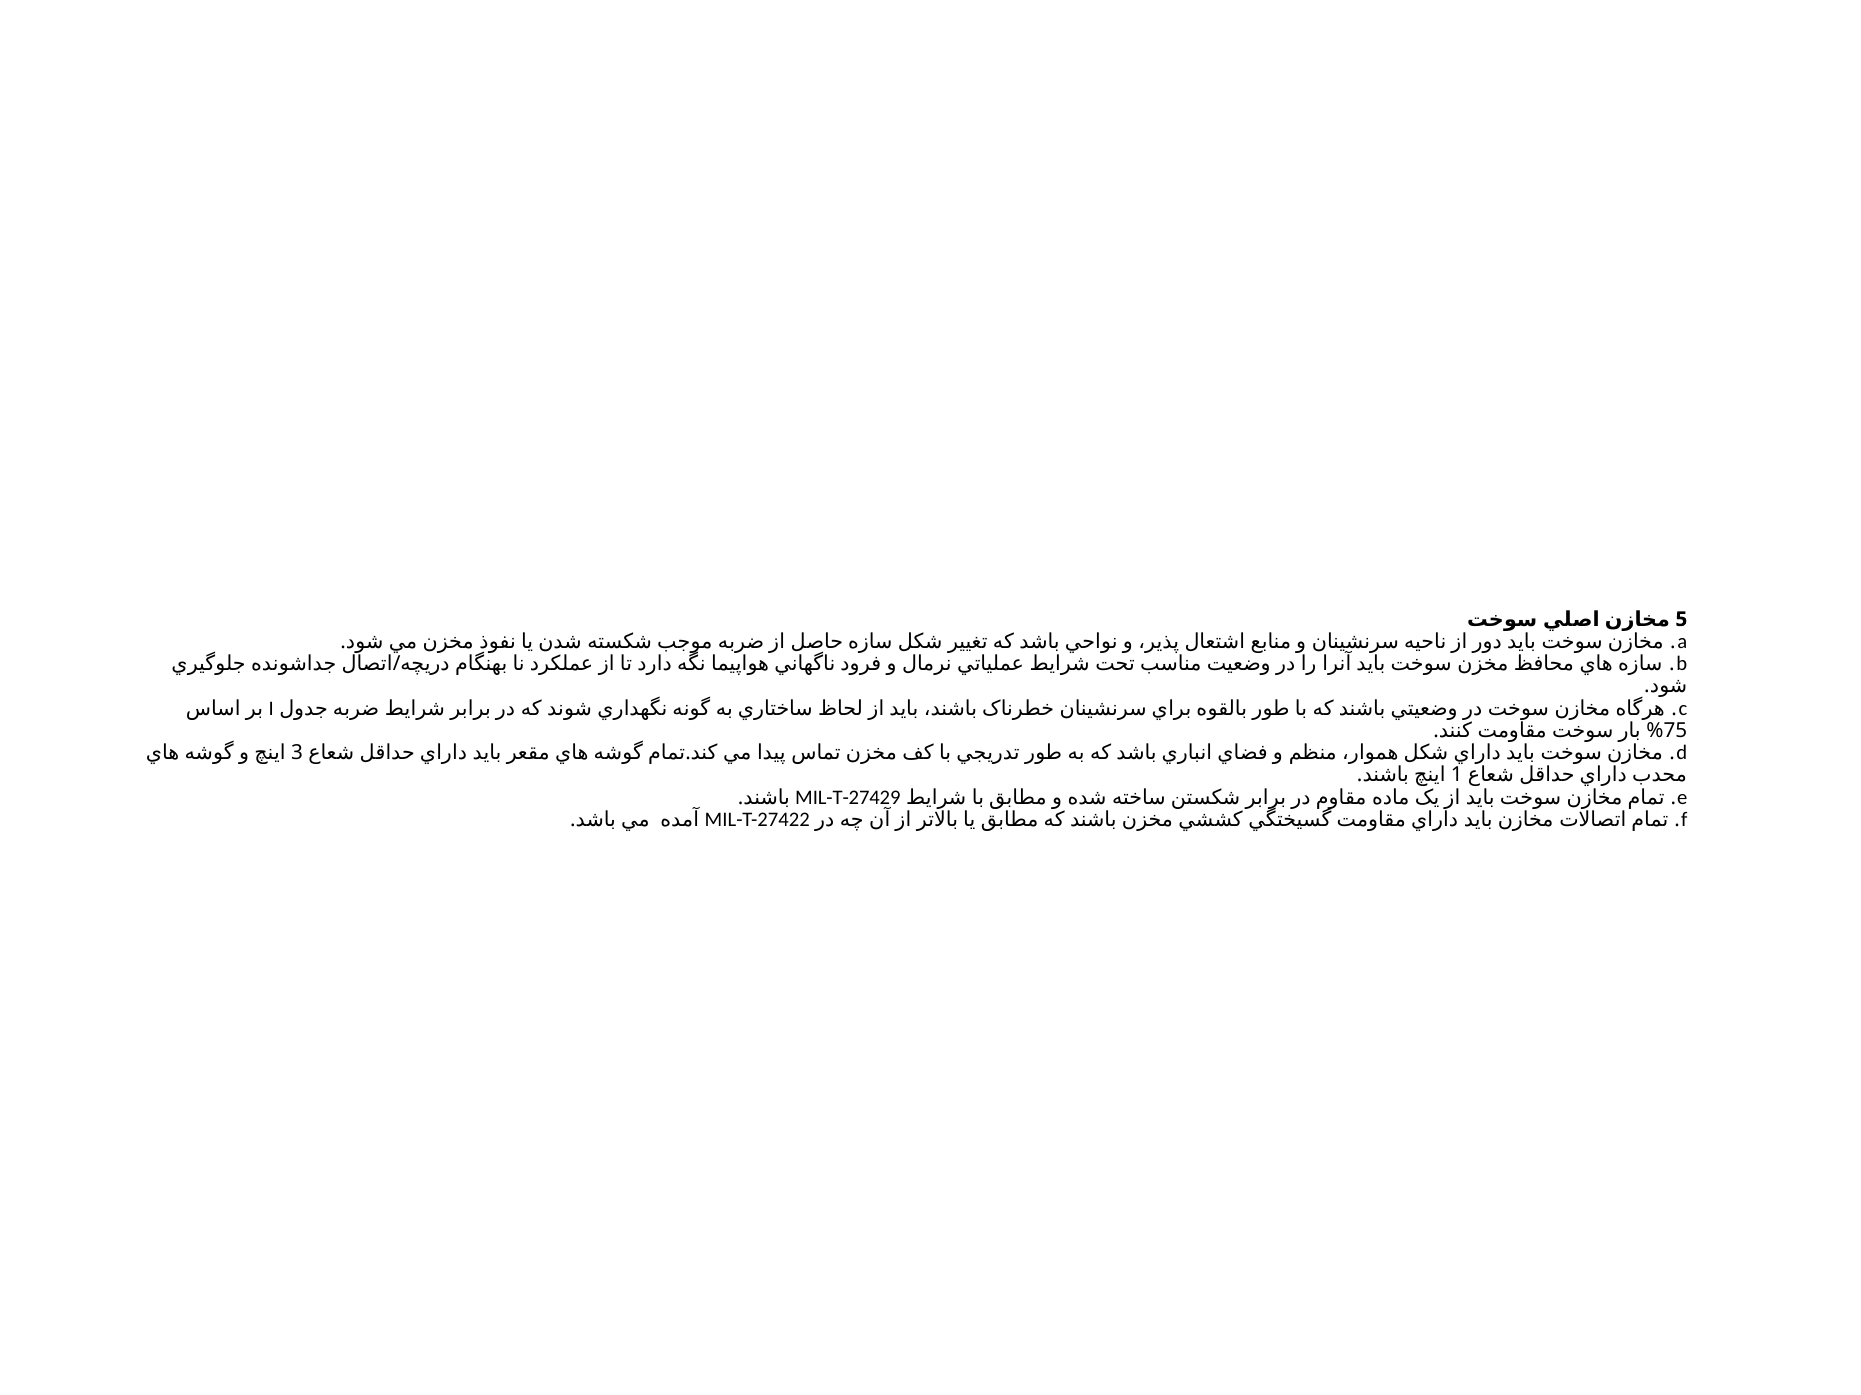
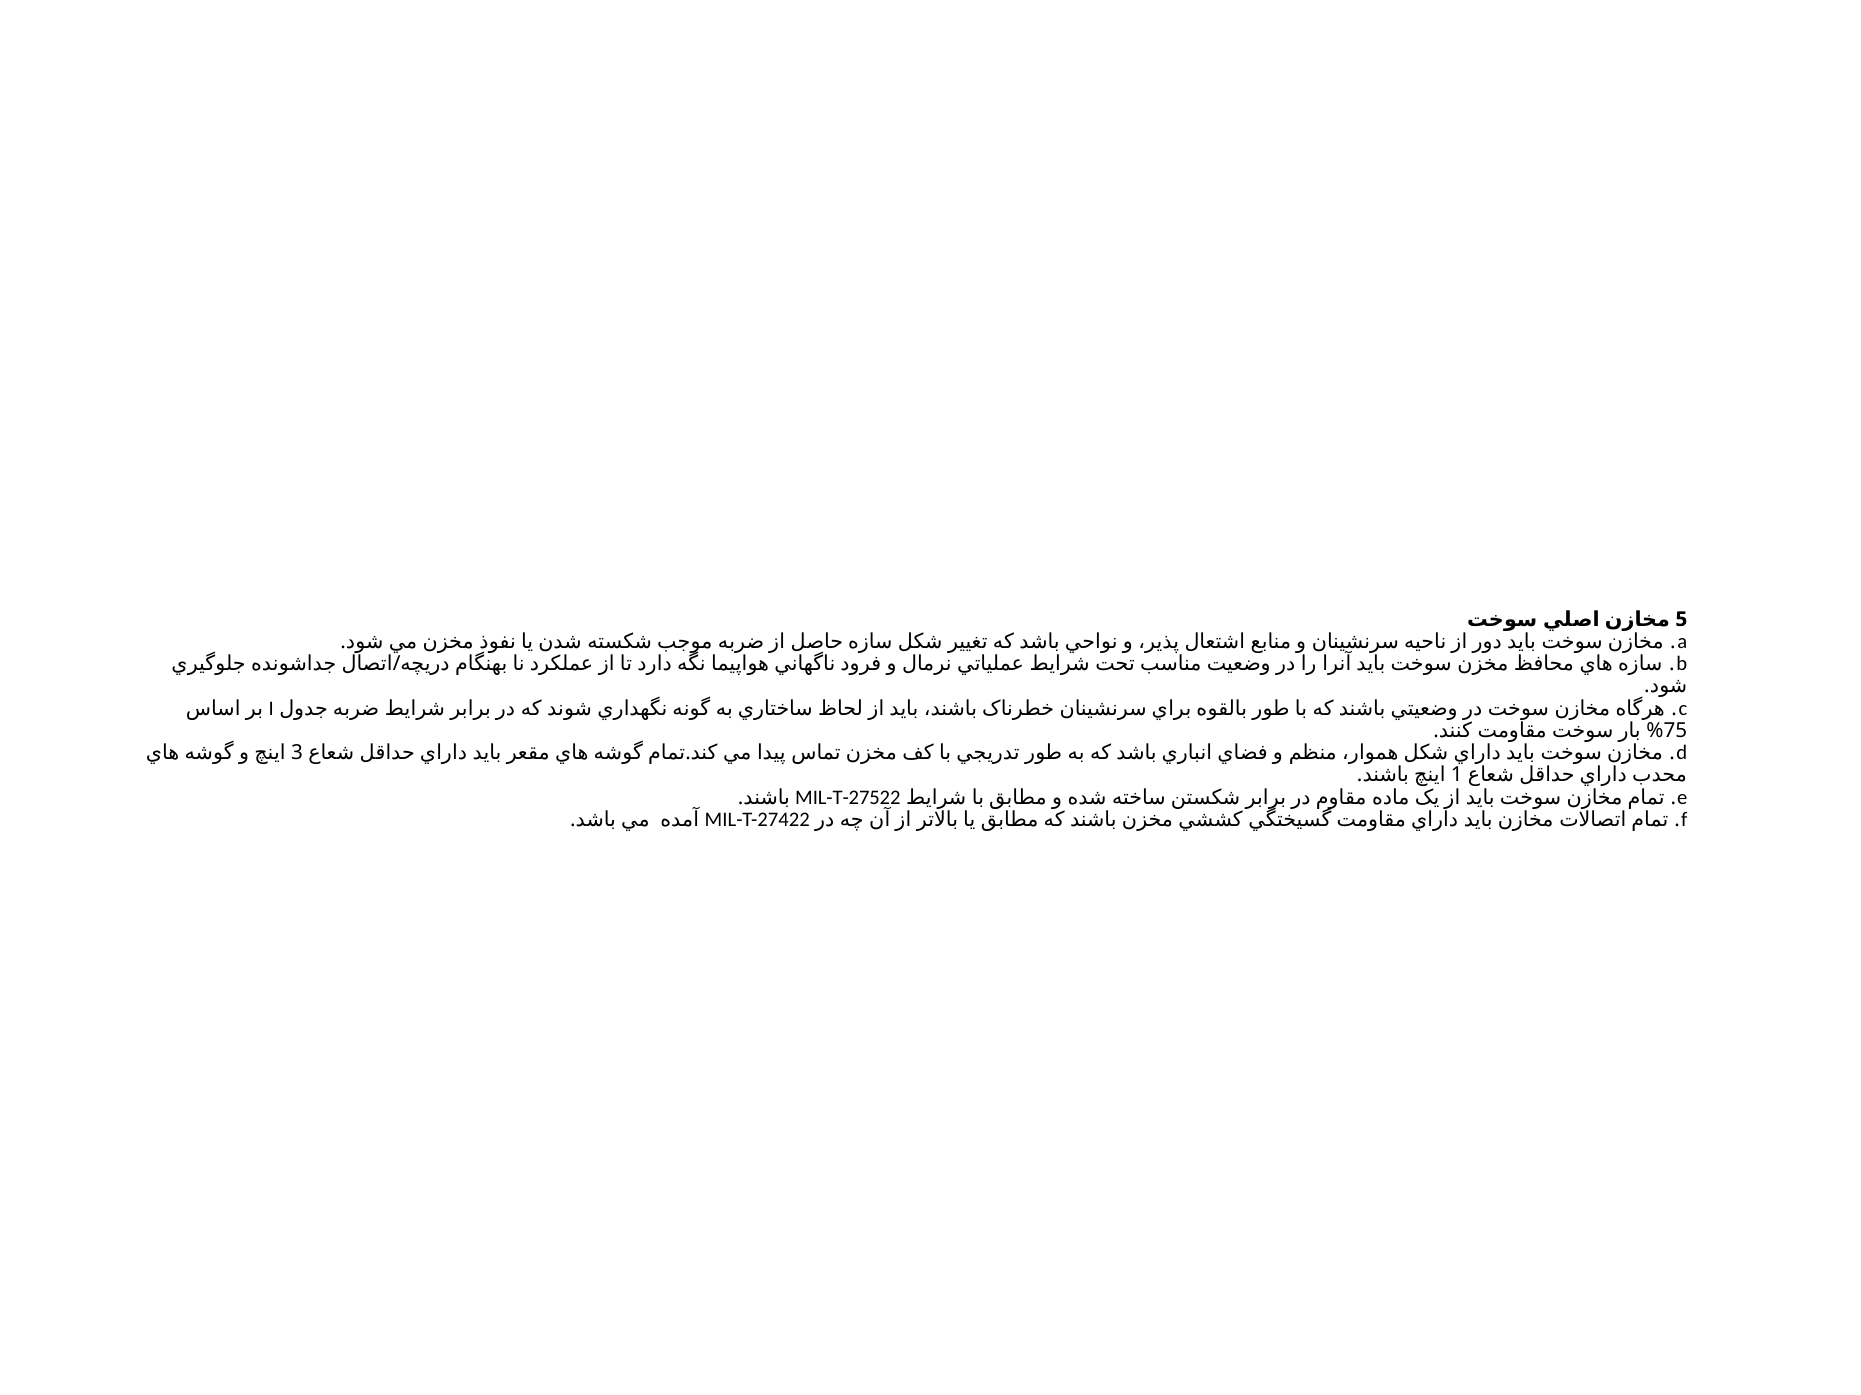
MIL-T-27429: MIL-T-27429 -> MIL-T-27522 (848, 798)
